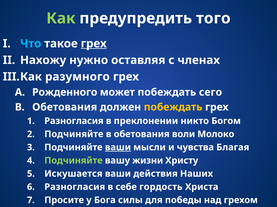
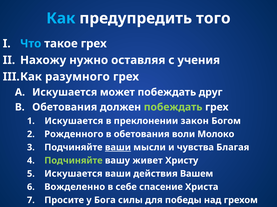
Как colour: light green -> light blue (61, 18)
грех underline: present -> none (94, 44)
членах: членах -> учения (199, 60)
Рожденного: Рожденного -> Искушается (65, 93)
сего: сего -> друг (211, 93)
побеждать colour: yellow -> light green (173, 107)
Разногласия: Разногласия -> Искушается (74, 121)
никто: никто -> закон (195, 121)
Подчиняйте: Подчиняйте -> Рожденного (74, 135)
жизни: жизни -> живет (148, 161)
Наших: Наших -> Вашем (197, 174)
Разногласия: Разногласия -> Вожделенно (75, 188)
гордость: гордость -> спасение (161, 188)
